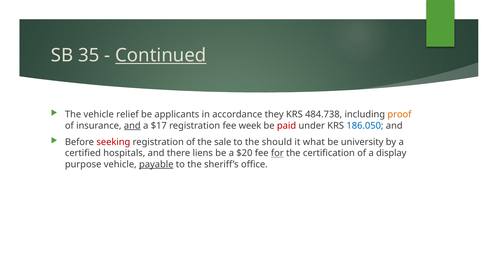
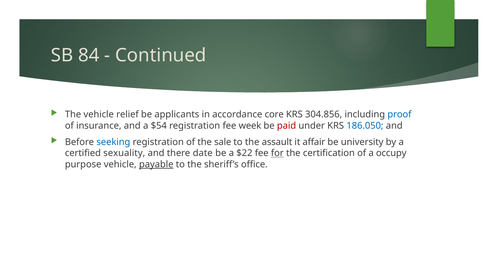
35: 35 -> 84 (89, 56)
Continued underline: present -> none (161, 56)
they: they -> core (274, 114)
484.738: 484.738 -> 304.856 (324, 114)
proof colour: orange -> blue (399, 114)
and underline: present -> none (132, 126)
$17: $17 -> $54 (159, 126)
seeking colour: red -> blue (113, 142)
should: should -> assault (277, 142)
what: what -> affair (314, 142)
hospitals: hospitals -> sexuality (124, 153)
liens: liens -> date (203, 153)
$20: $20 -> $22 (244, 153)
display: display -> occupy (391, 153)
